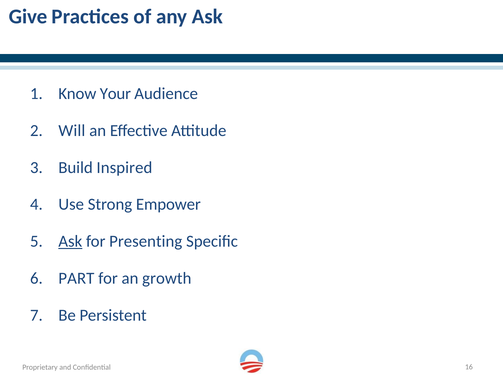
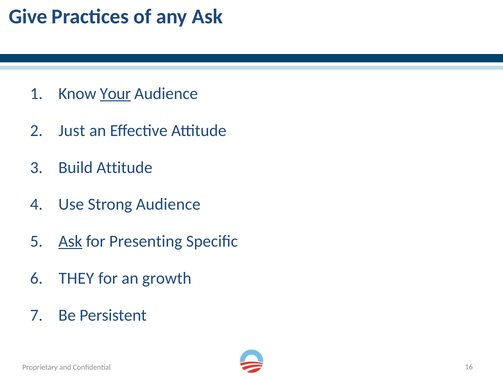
Your underline: none -> present (115, 93)
Will: Will -> Just (72, 130)
Build Inspired: Inspired -> Attitude (124, 167)
Strong Empower: Empower -> Audience (168, 204)
PART: PART -> THEY (76, 278)
